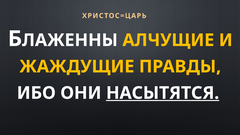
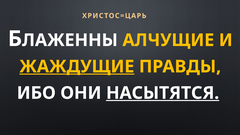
ЖАЖДУЩИЕ underline: none -> present (77, 67)
